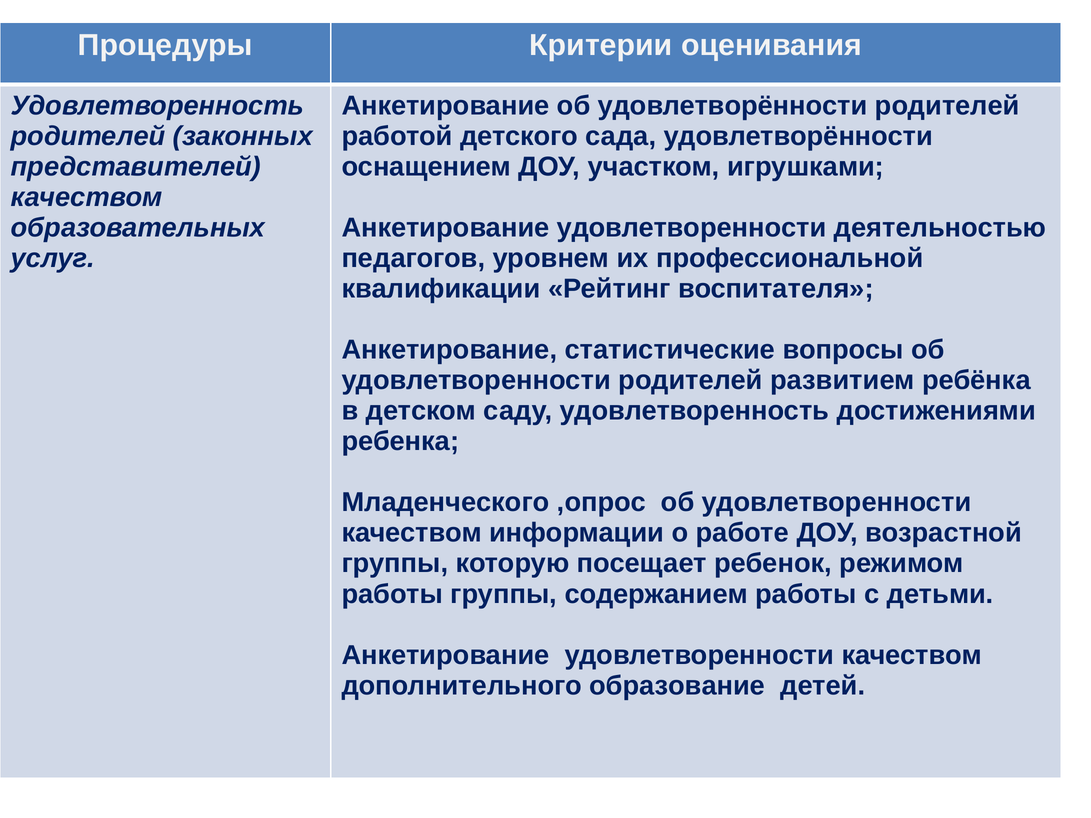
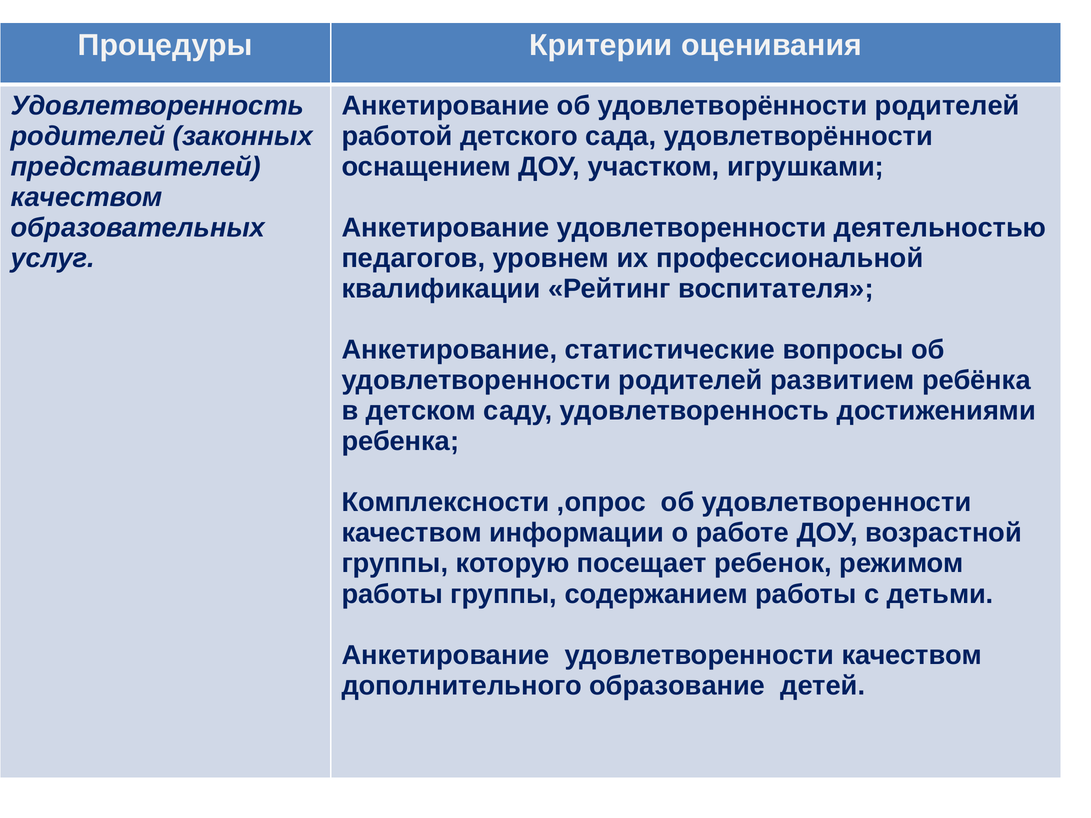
Младенческого: Младенческого -> Комплексности (446, 503)
